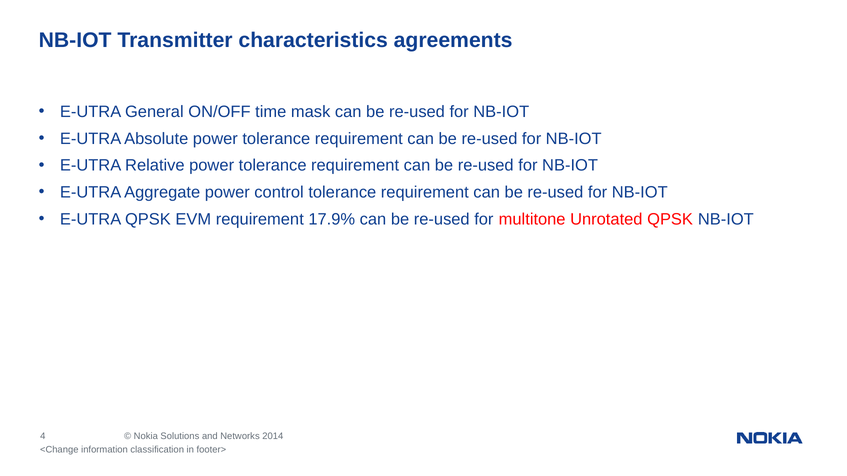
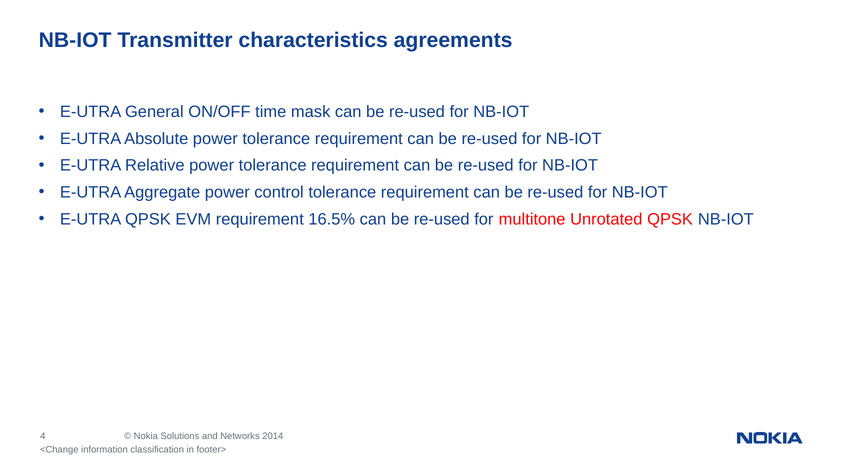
17.9%: 17.9% -> 16.5% (332, 219)
